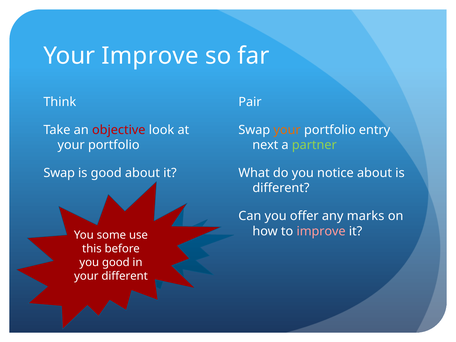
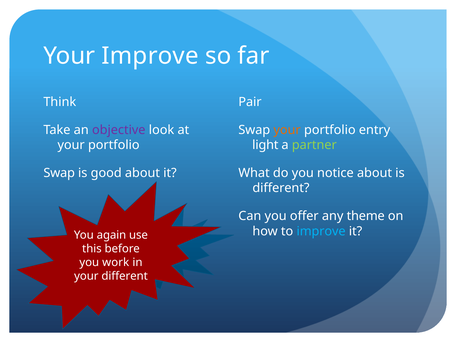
objective colour: red -> purple (119, 130)
next: next -> light (265, 145)
marks: marks -> theme (366, 216)
improve colour: pink -> light blue (321, 231)
some: some -> again (111, 235)
you good: good -> work (116, 262)
